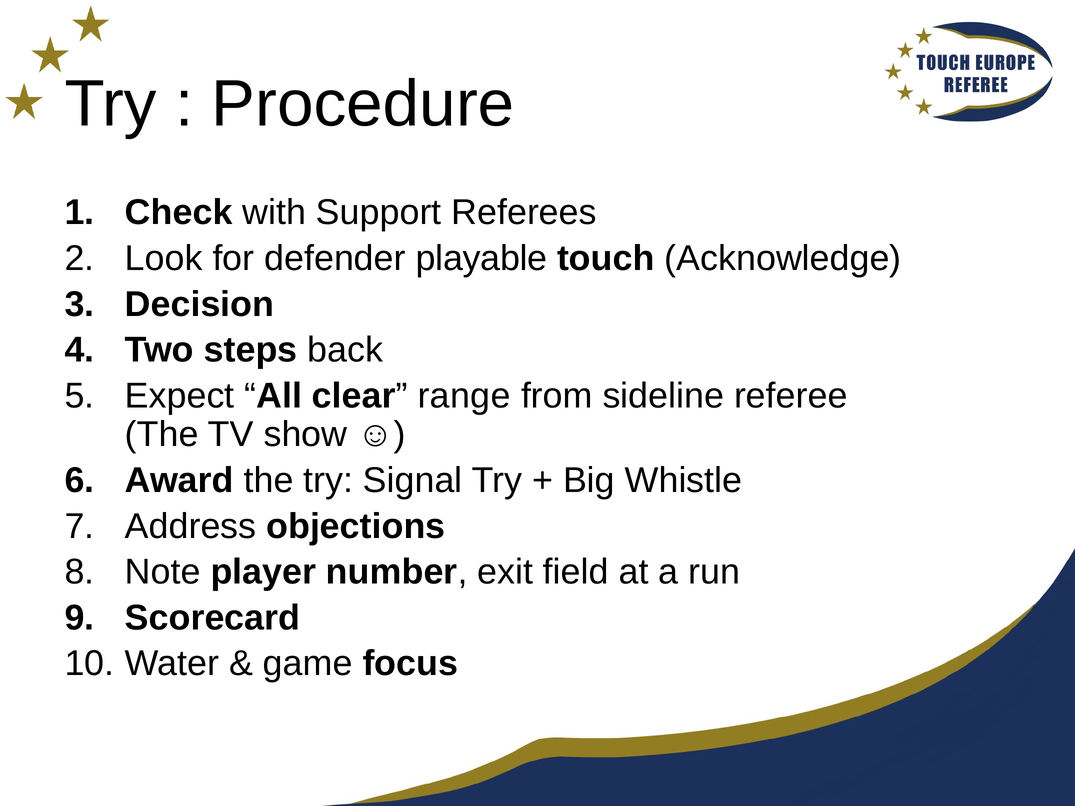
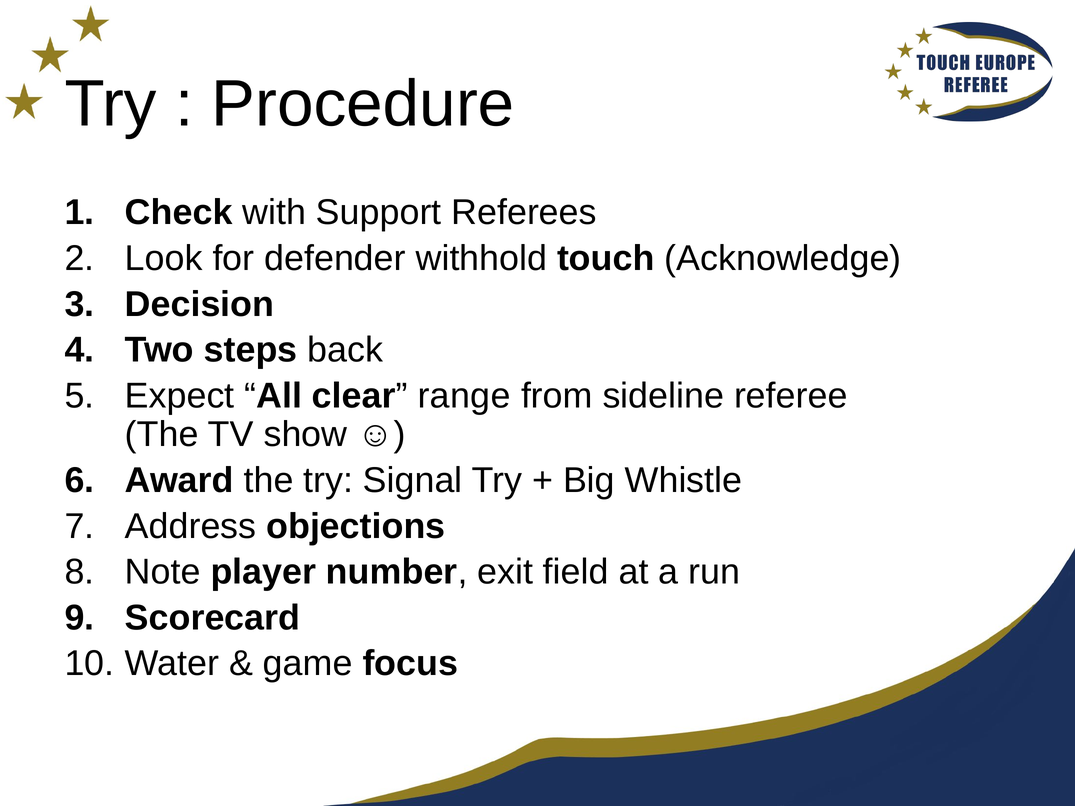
playable: playable -> withhold (481, 258)
